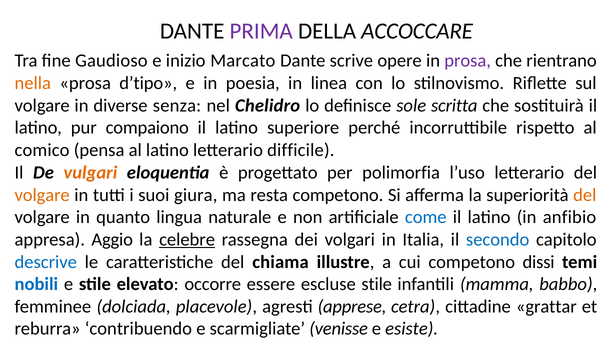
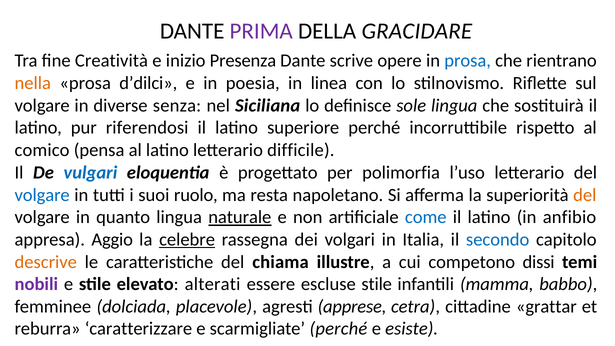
ACCOCCARE: ACCOCCARE -> GRACIDARE (417, 31)
Gaudioso: Gaudioso -> Creatività (111, 61)
Marcato: Marcato -> Presenza (243, 61)
prosa colour: purple -> blue (468, 61)
d’tipo: d’tipo -> d’dilci (148, 83)
Chelidro: Chelidro -> Siciliana (268, 105)
sole scritta: scritta -> lingua (454, 105)
compaiono: compaiono -> riferendosi (147, 128)
vulgari colour: orange -> blue (90, 173)
volgare colour: orange -> blue (42, 195)
giura: giura -> ruolo (196, 195)
resta competono: competono -> napoletano (338, 195)
naturale underline: none -> present (240, 217)
descrive colour: blue -> orange (46, 262)
nobili colour: blue -> purple (36, 284)
occorre: occorre -> alterati (213, 284)
contribuendo: contribuendo -> caratterizzare (138, 329)
scarmigliate venisse: venisse -> perché (338, 329)
